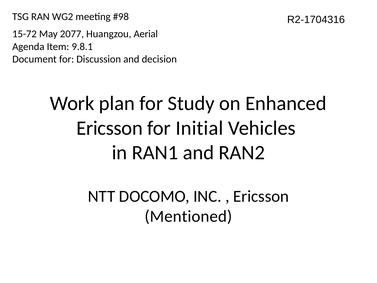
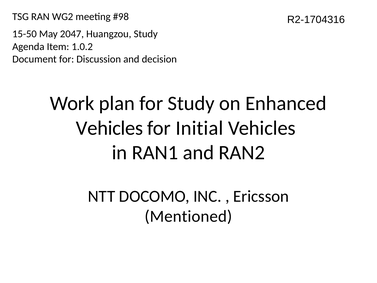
15-72: 15-72 -> 15-50 (24, 34)
2077: 2077 -> 2047 (72, 34)
Huangzou Aerial: Aerial -> Study (146, 34)
9.8.1: 9.8.1 -> 1.0.2 (82, 47)
Ericsson: Ericsson -> Vehicles (110, 128)
